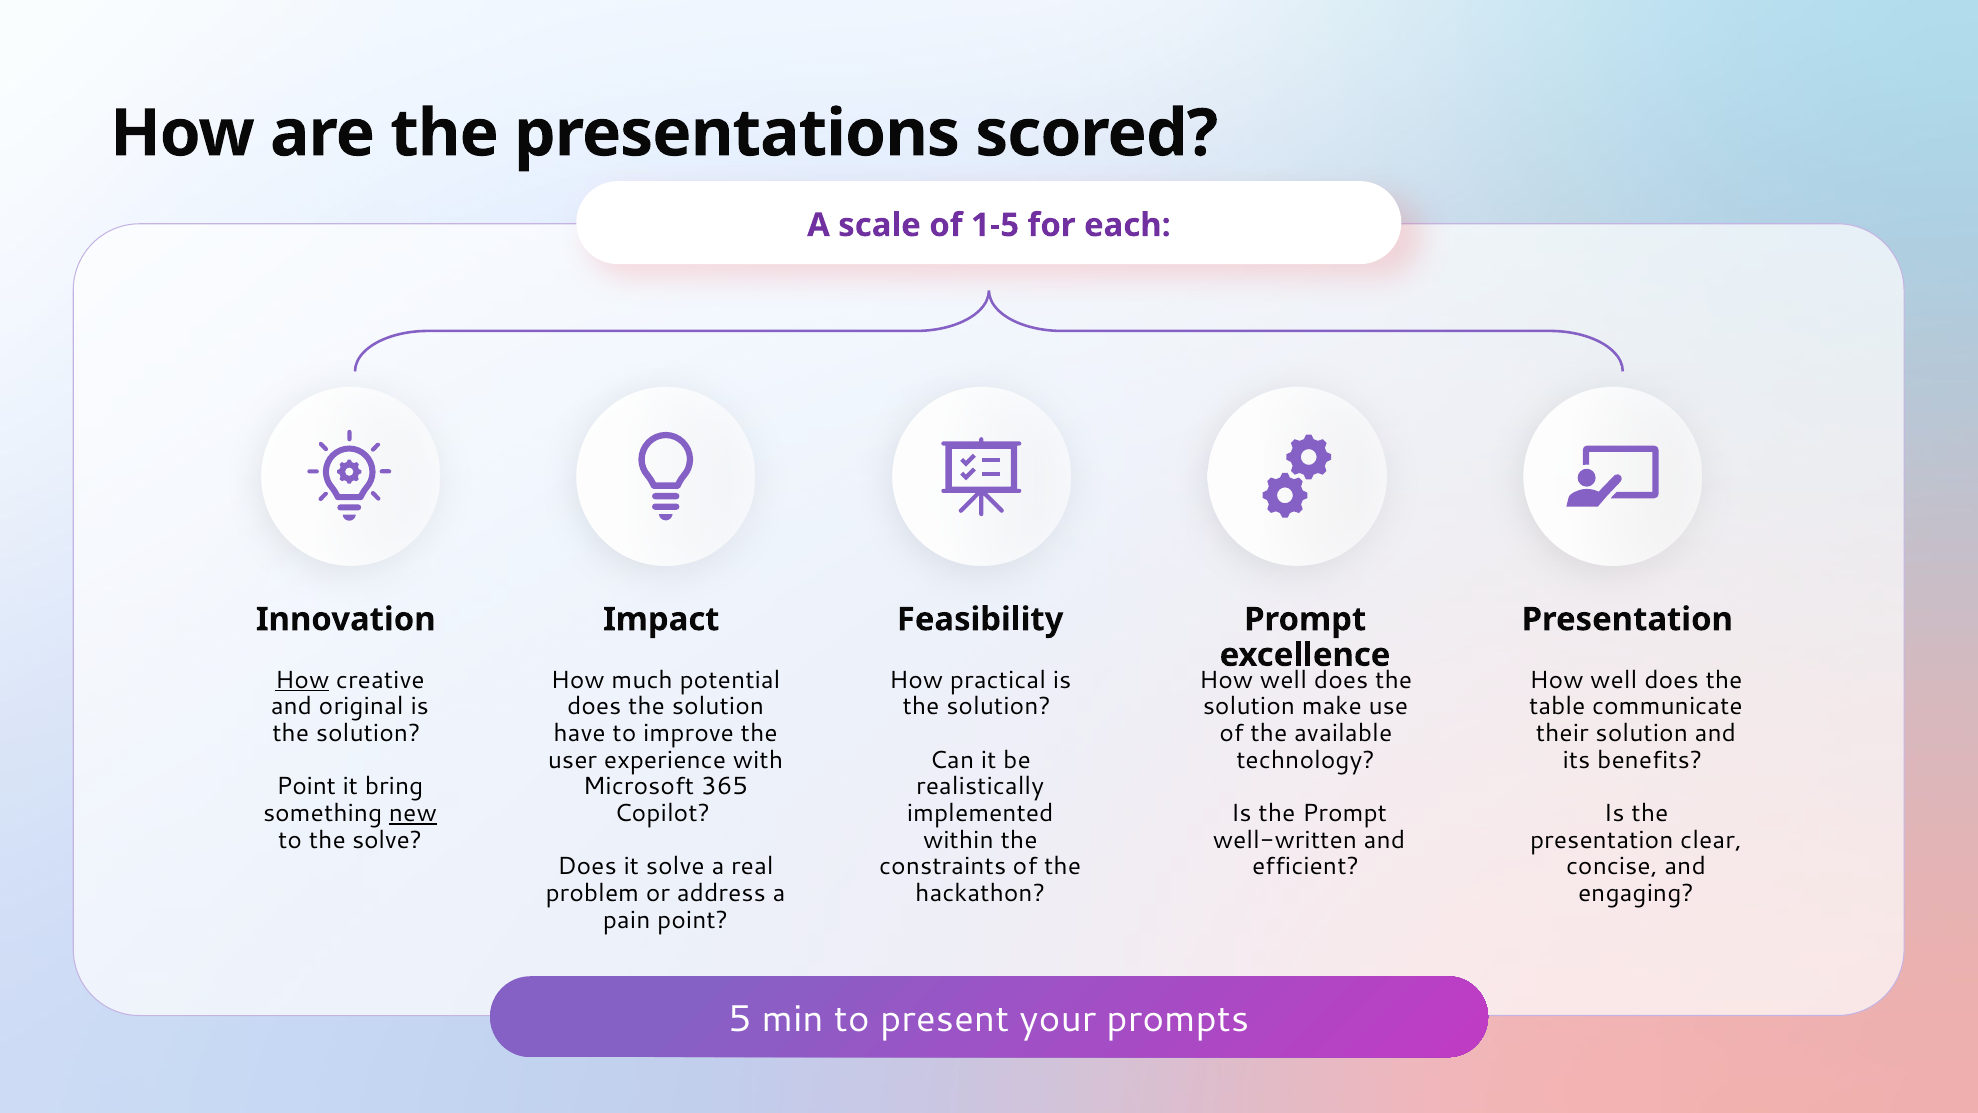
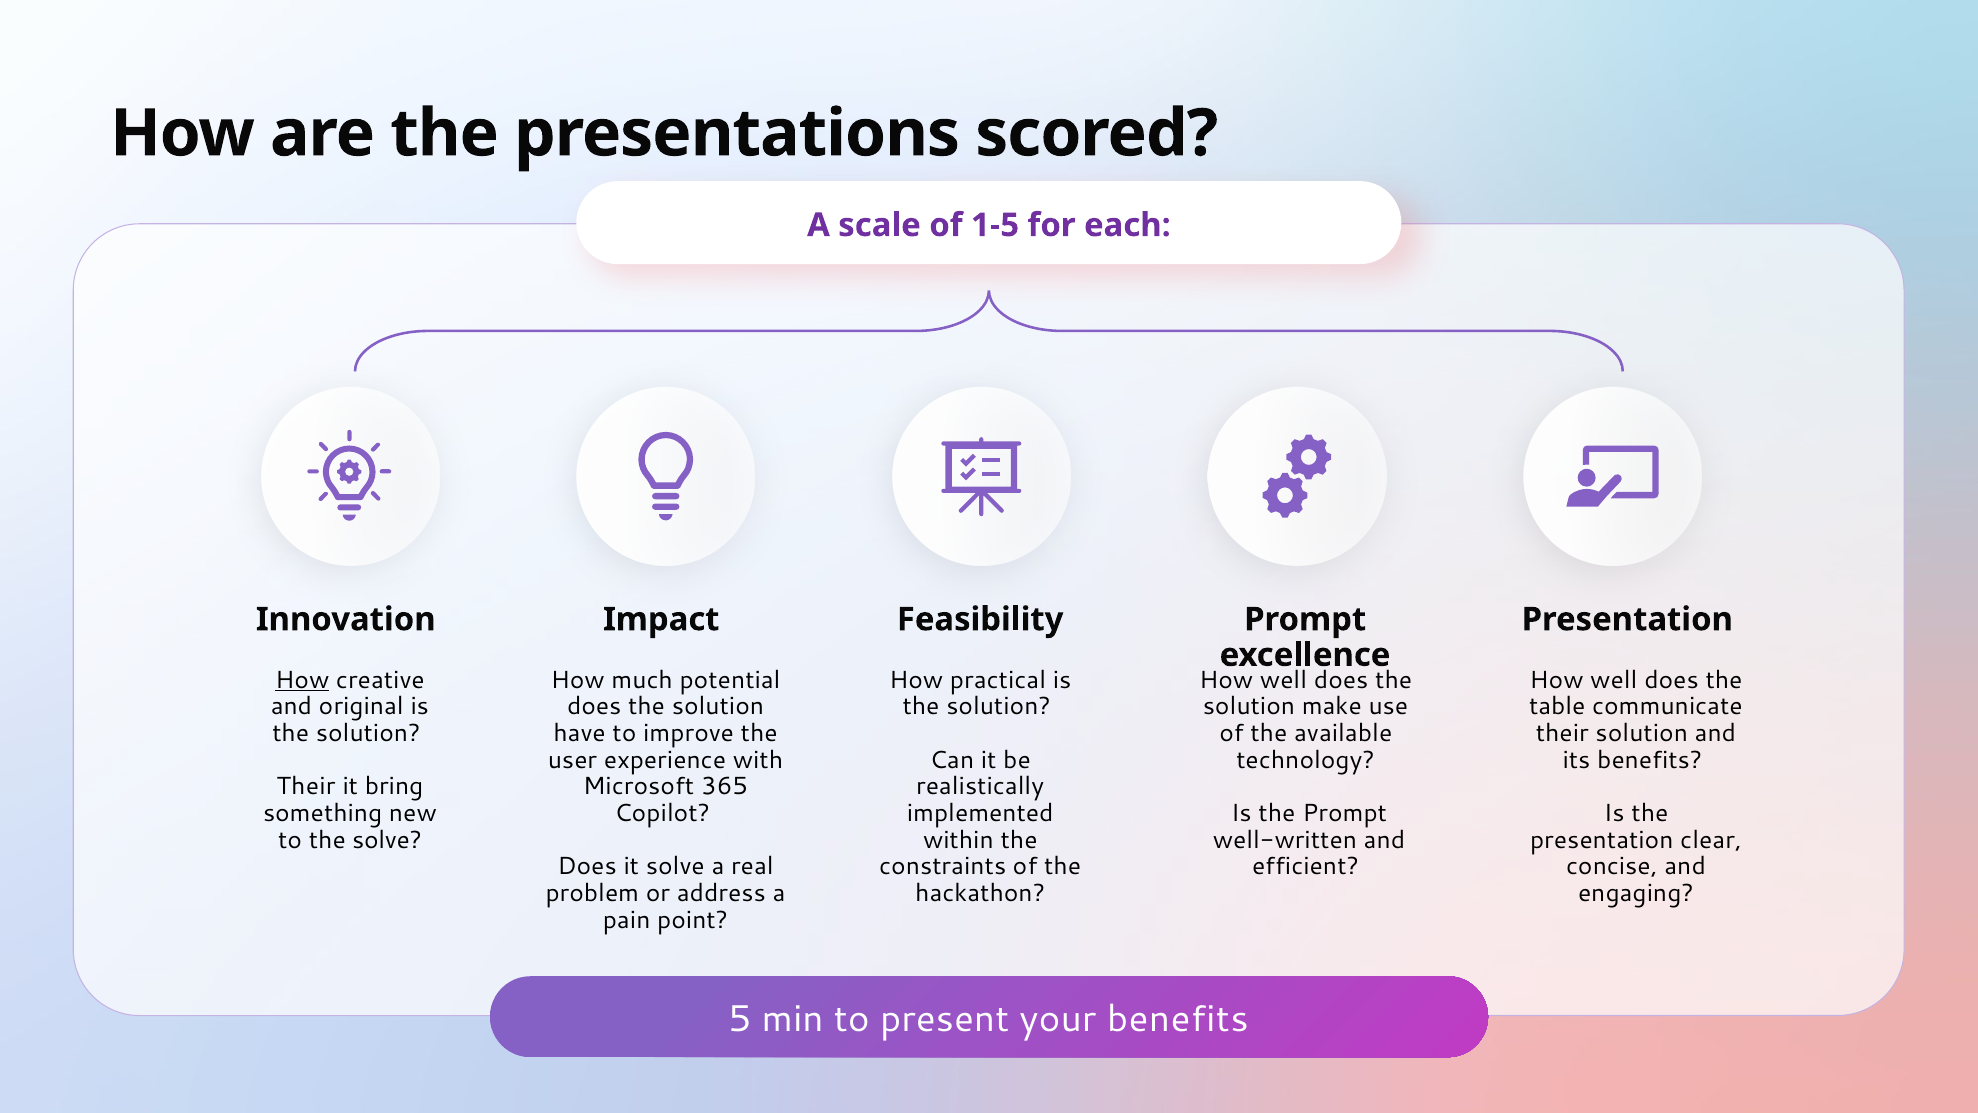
Point: Point -> Their (306, 786)
new underline: present -> none (413, 813)
your prompts: prompts -> benefits (1178, 1019)
